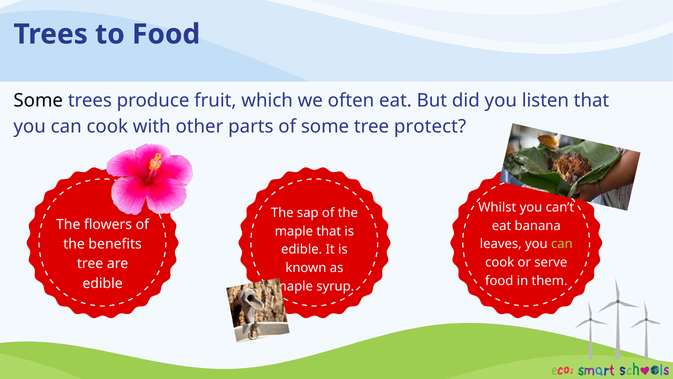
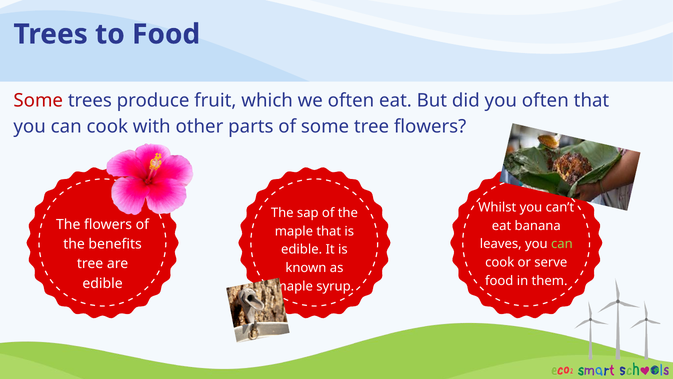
Some colour: black -> red (38, 100)
you listen: listen -> often (545, 100)
tree protect: protect -> flowers (430, 127)
